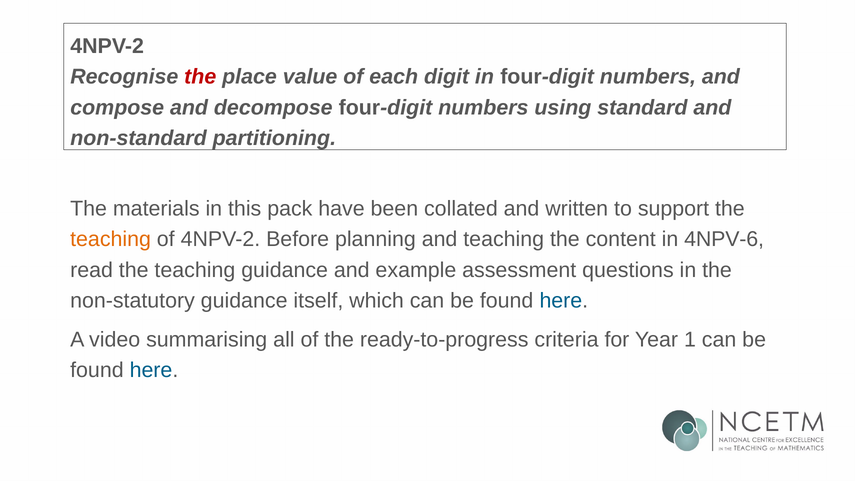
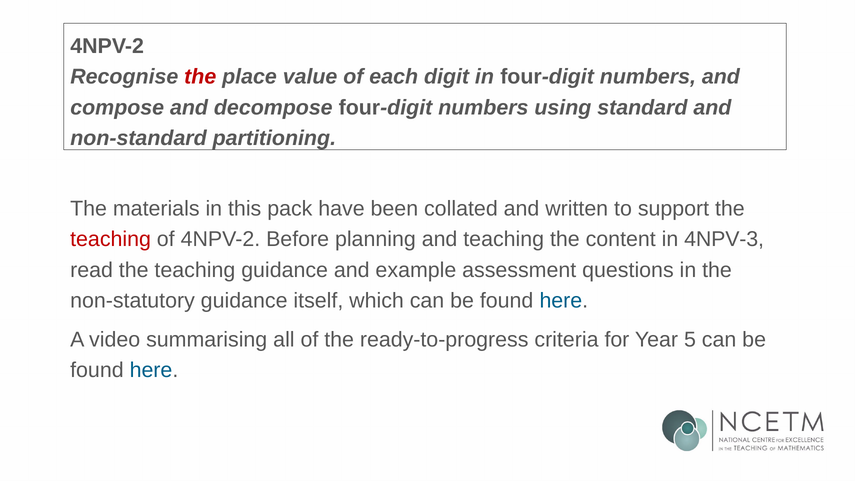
teaching colour: orange -> red (111, 239)
4NPV-6: 4NPV-6 -> 4NPV-3 (724, 239)
1: 1 -> 5 (690, 340)
